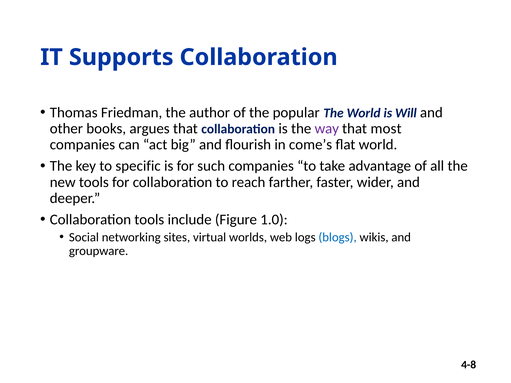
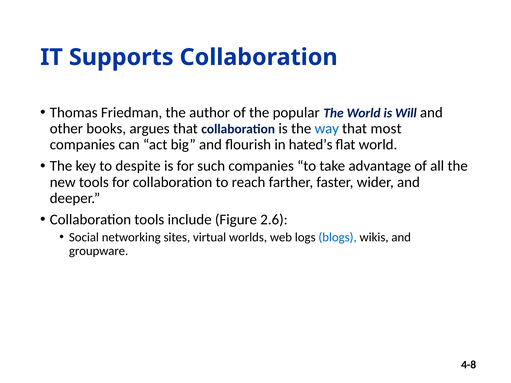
way colour: purple -> blue (327, 129)
come’s: come’s -> hated’s (311, 145)
specific: specific -> despite (138, 166)
1.0: 1.0 -> 2.6 (274, 220)
